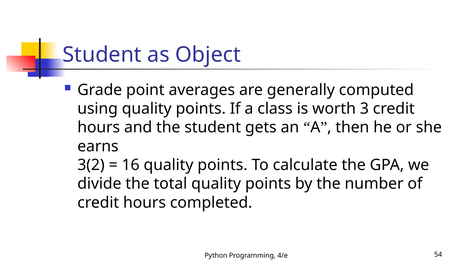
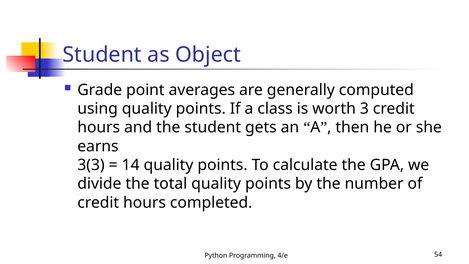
3(2: 3(2 -> 3(3 (91, 165)
16: 16 -> 14 (131, 165)
